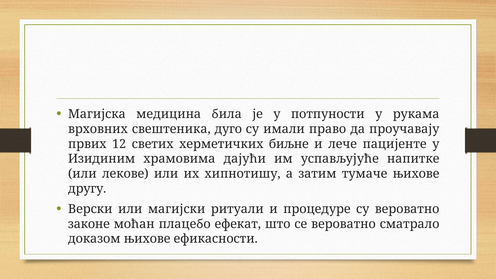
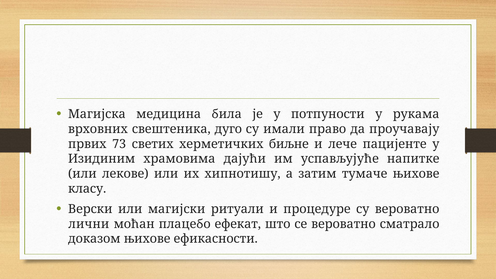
12: 12 -> 73 (119, 144)
другу: другу -> класу (87, 189)
законе: законе -> лични (89, 224)
